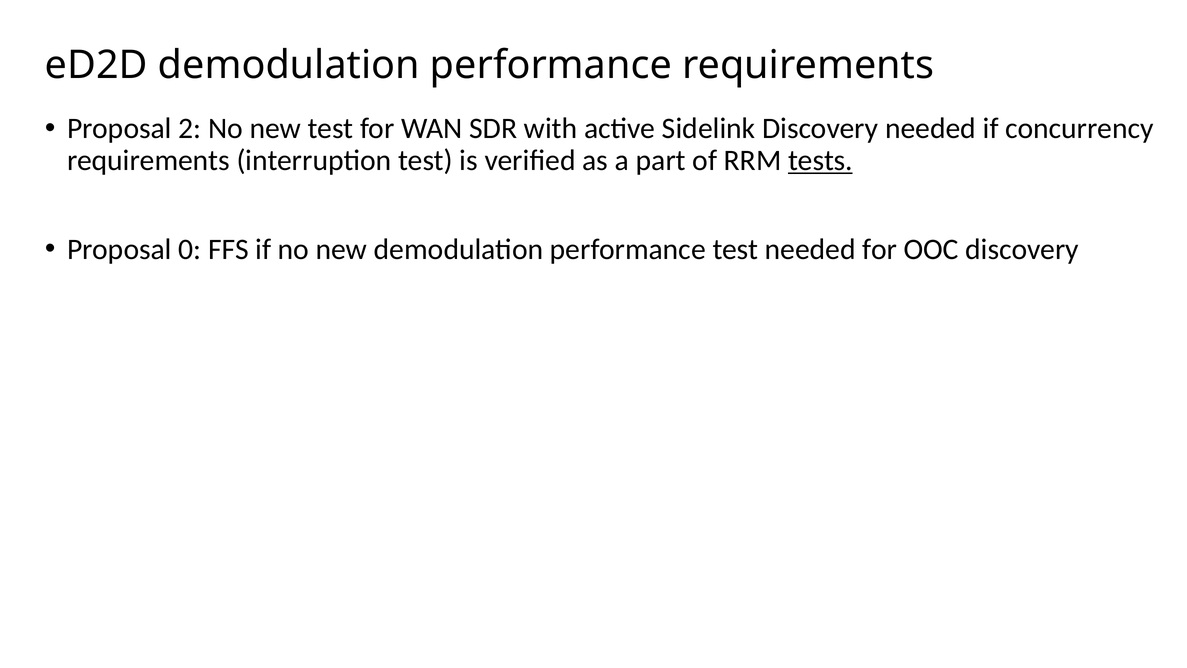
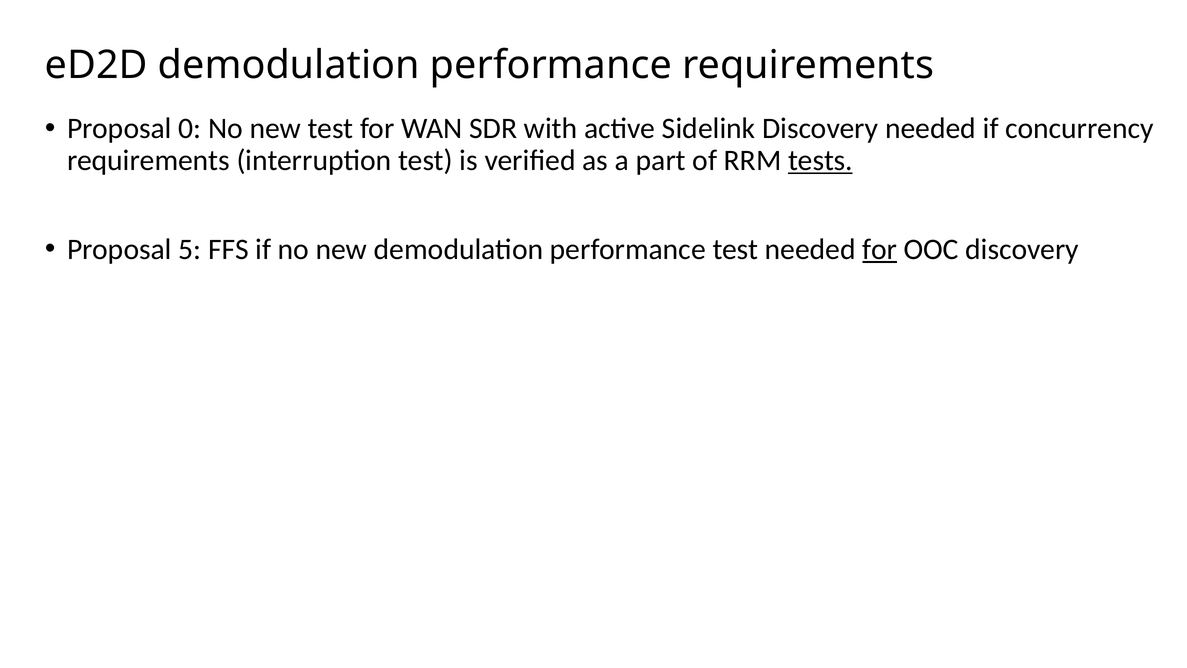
2: 2 -> 0 (190, 128)
0: 0 -> 5 (190, 249)
for underline: none -> present (880, 249)
